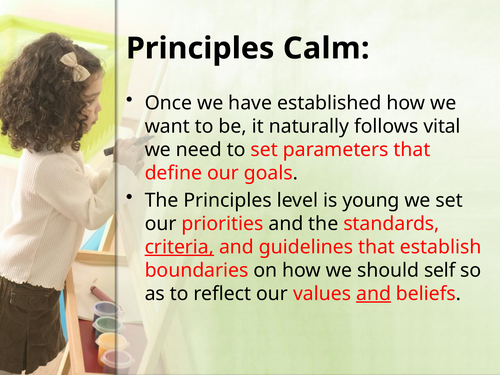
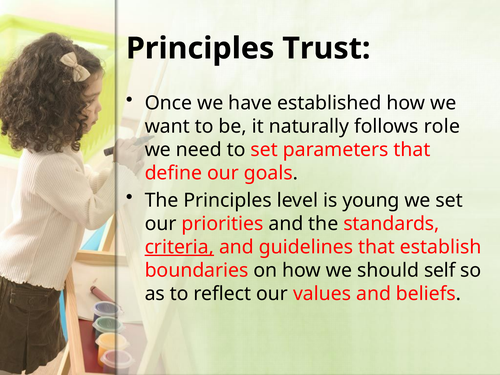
Calm: Calm -> Trust (326, 48)
vital: vital -> role (442, 126)
and underline: present -> none (374, 294)
